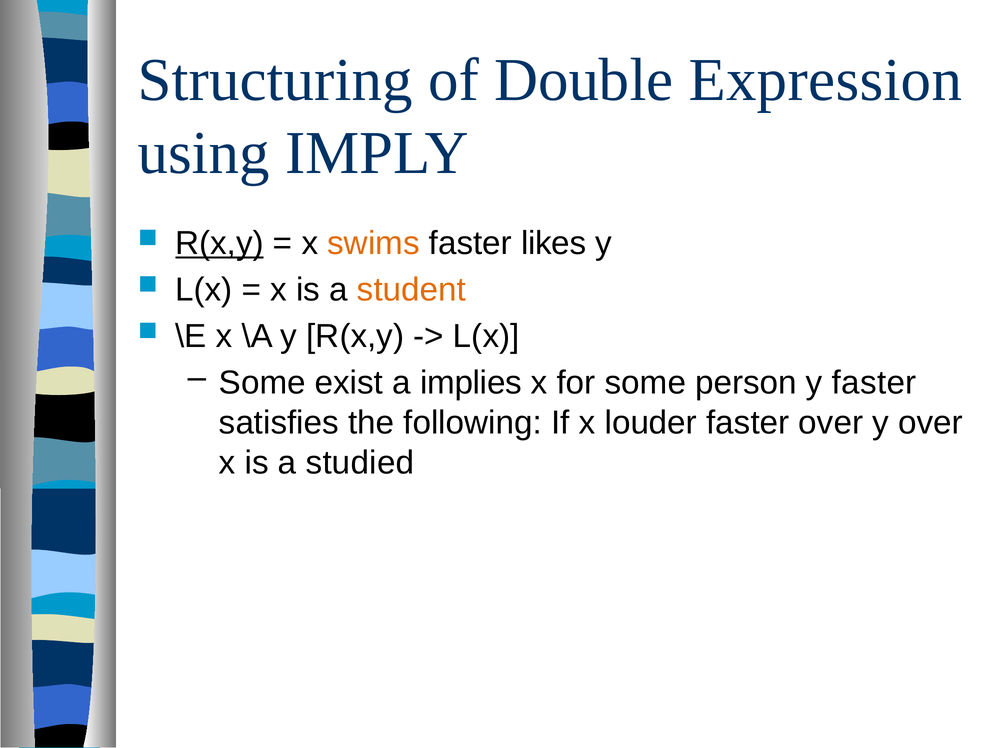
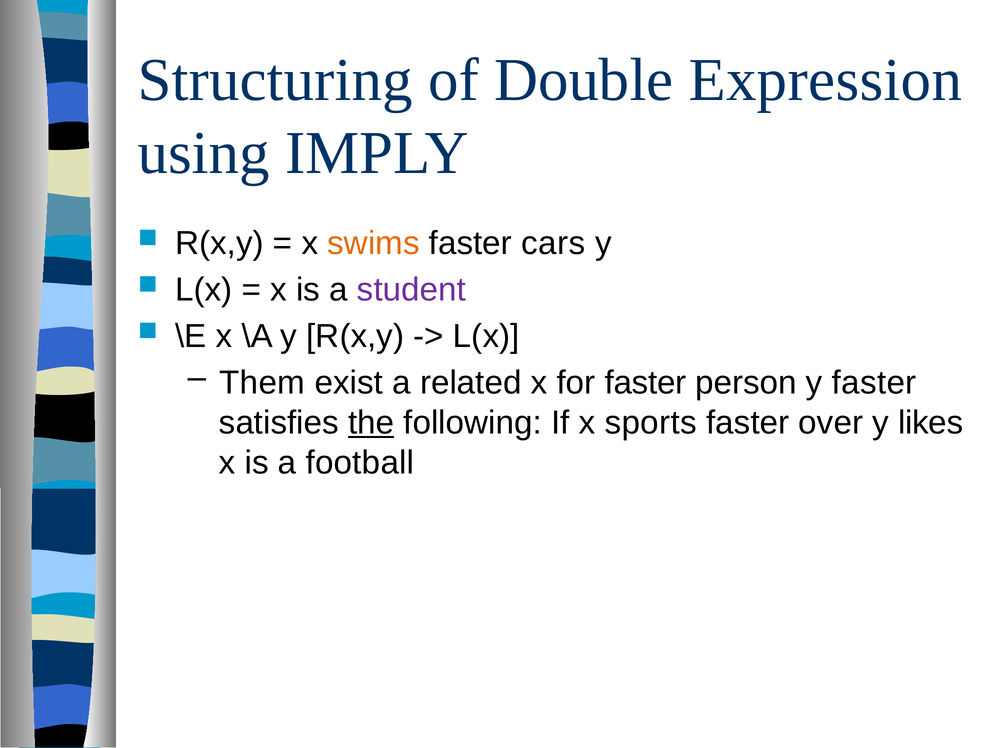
R(x,y underline: present -> none (220, 243)
likes: likes -> cars (553, 243)
student colour: orange -> purple (411, 290)
Some: Some -> Them (262, 383)
implies: implies -> related (471, 383)
for some: some -> faster (646, 383)
the underline: none -> present (371, 423)
louder: louder -> sports (651, 423)
y over: over -> likes (931, 423)
studied: studied -> football (360, 463)
